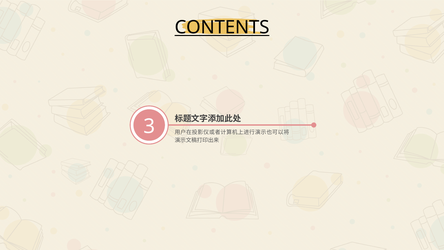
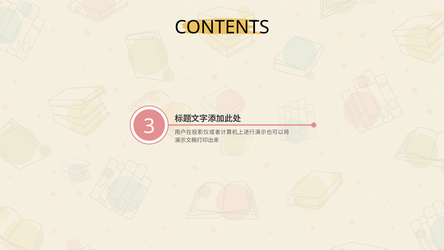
CONTENTS underline: present -> none (222, 27)
